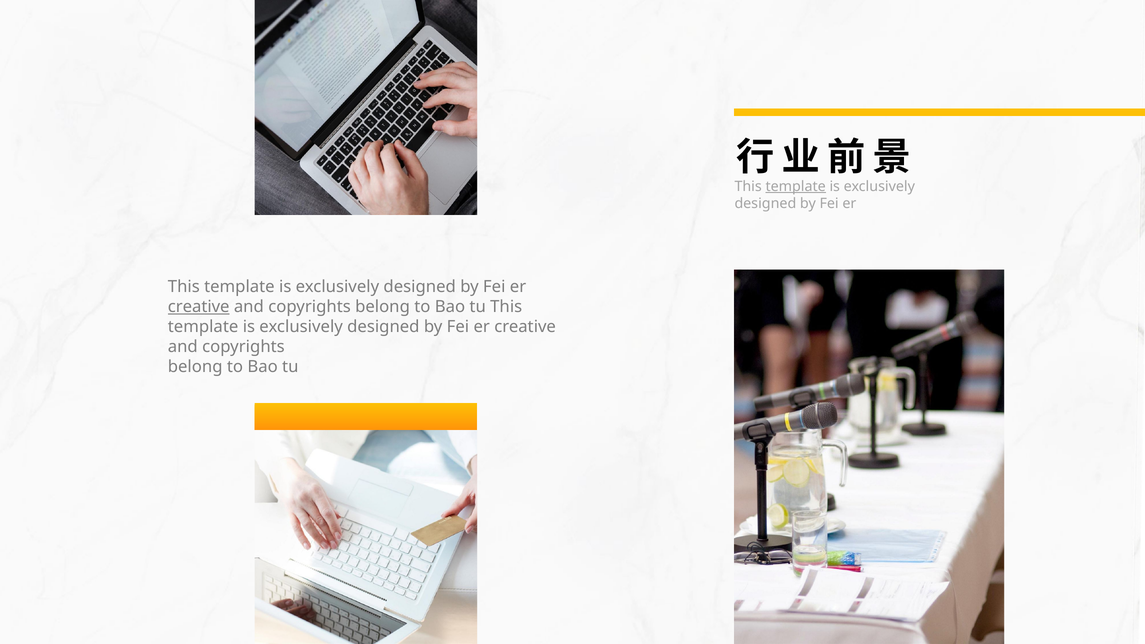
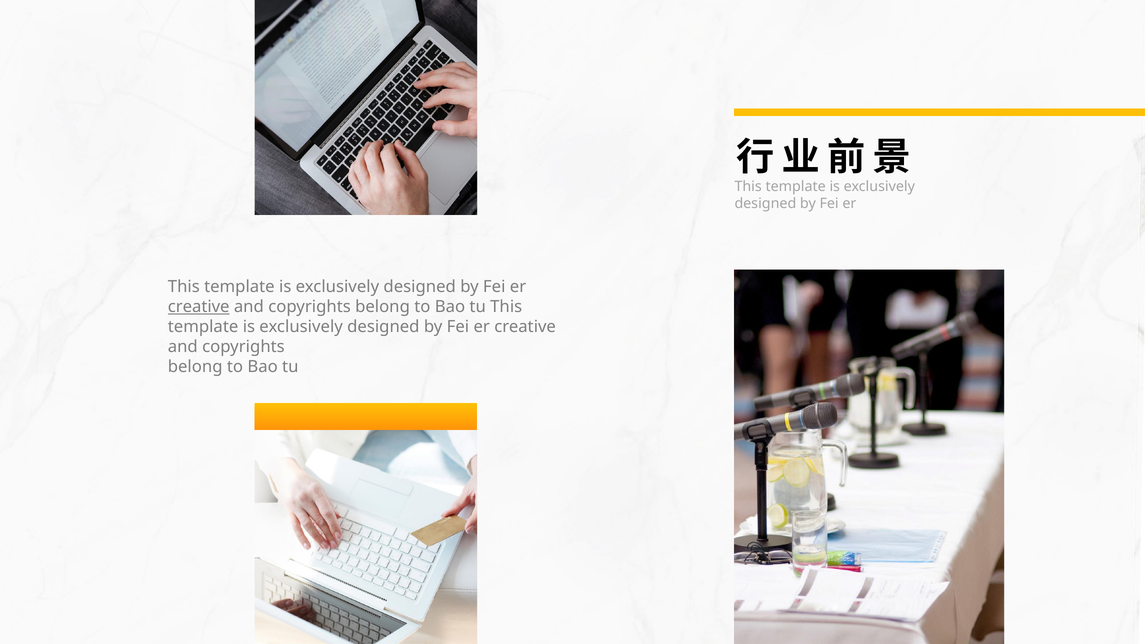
template underline: present -> none (796, 186)
